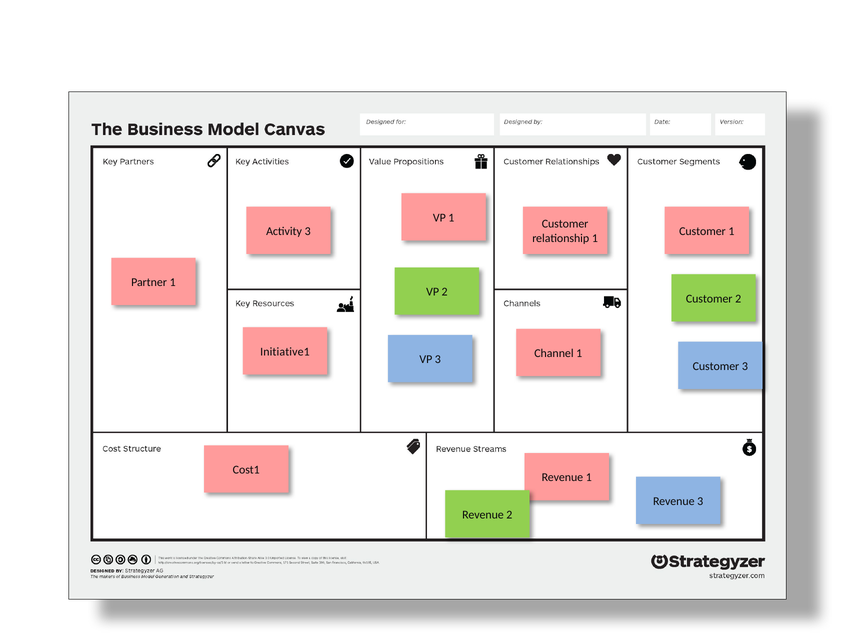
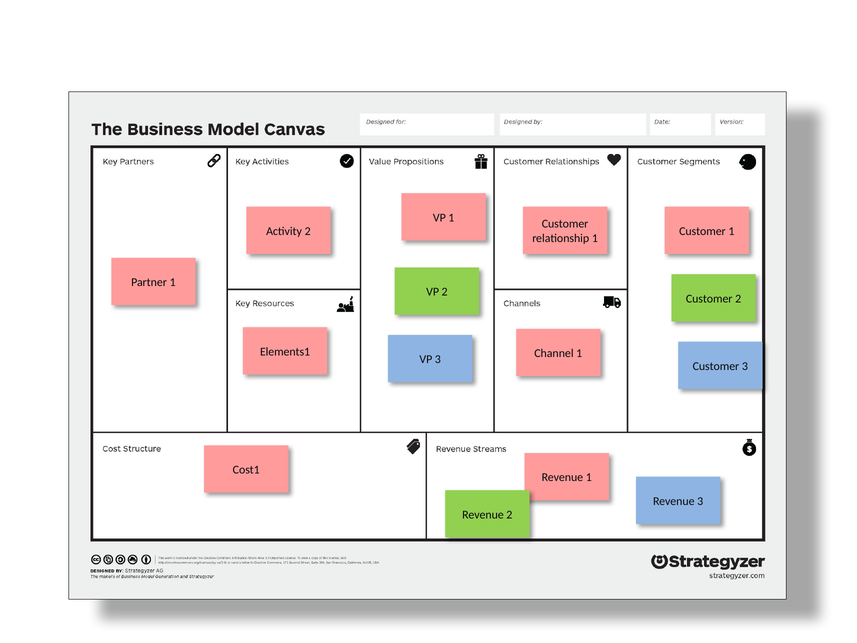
Activity 3: 3 -> 2 (308, 231)
Initiative1: Initiative1 -> Elements1 (285, 352)
